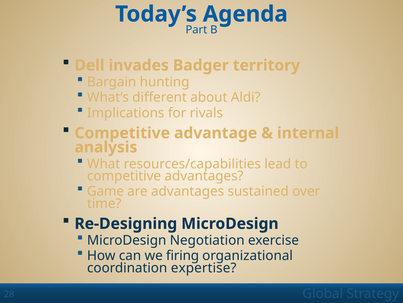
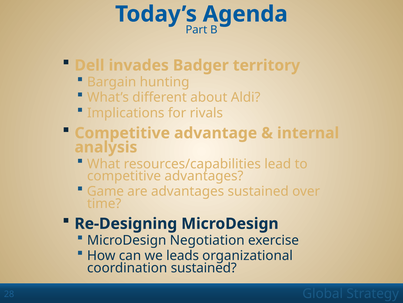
firing: firing -> leads (183, 255)
coordination expertise: expertise -> sustained (204, 267)
